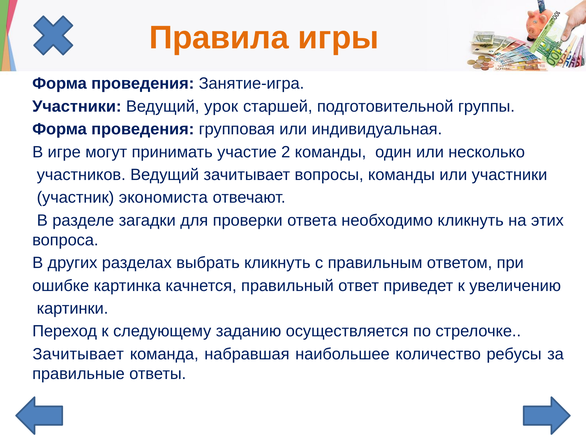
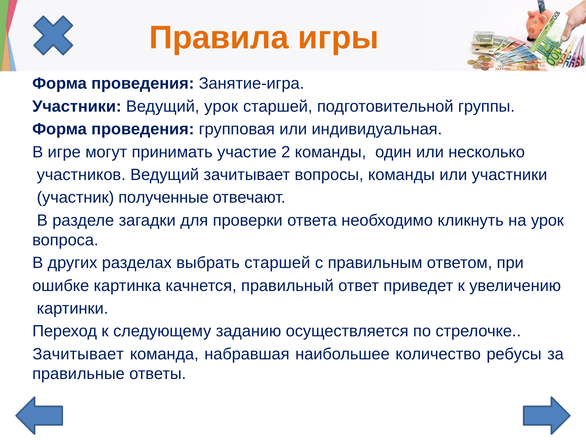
экономиста: экономиста -> полученные (163, 197)
на этих: этих -> урок (547, 220)
выбрать кликнуть: кликнуть -> старшей (277, 263)
